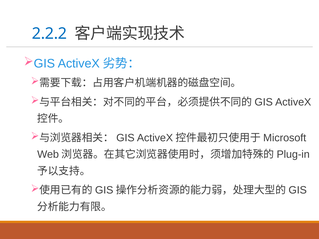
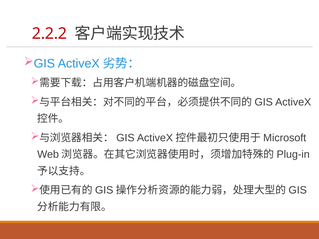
2.2.2 colour: blue -> red (49, 34)
